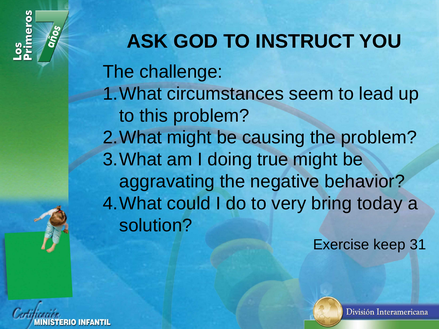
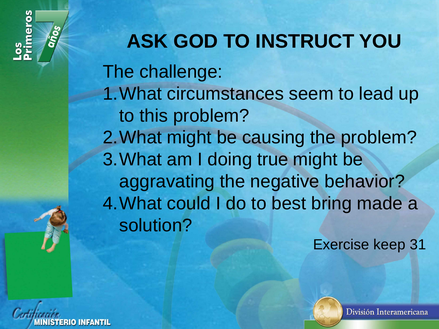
very: very -> best (289, 204)
today: today -> made (380, 204)
